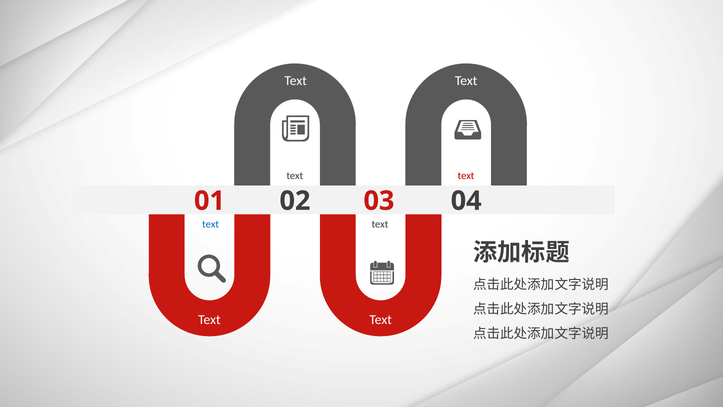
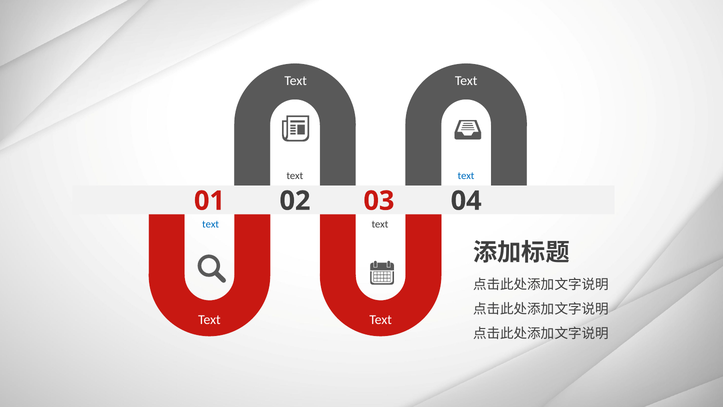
text colour: red -> blue (466, 176)
